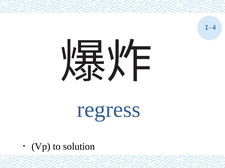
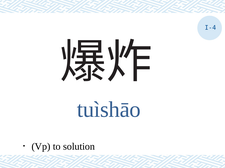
regress: regress -> tuìshāo (109, 110)
